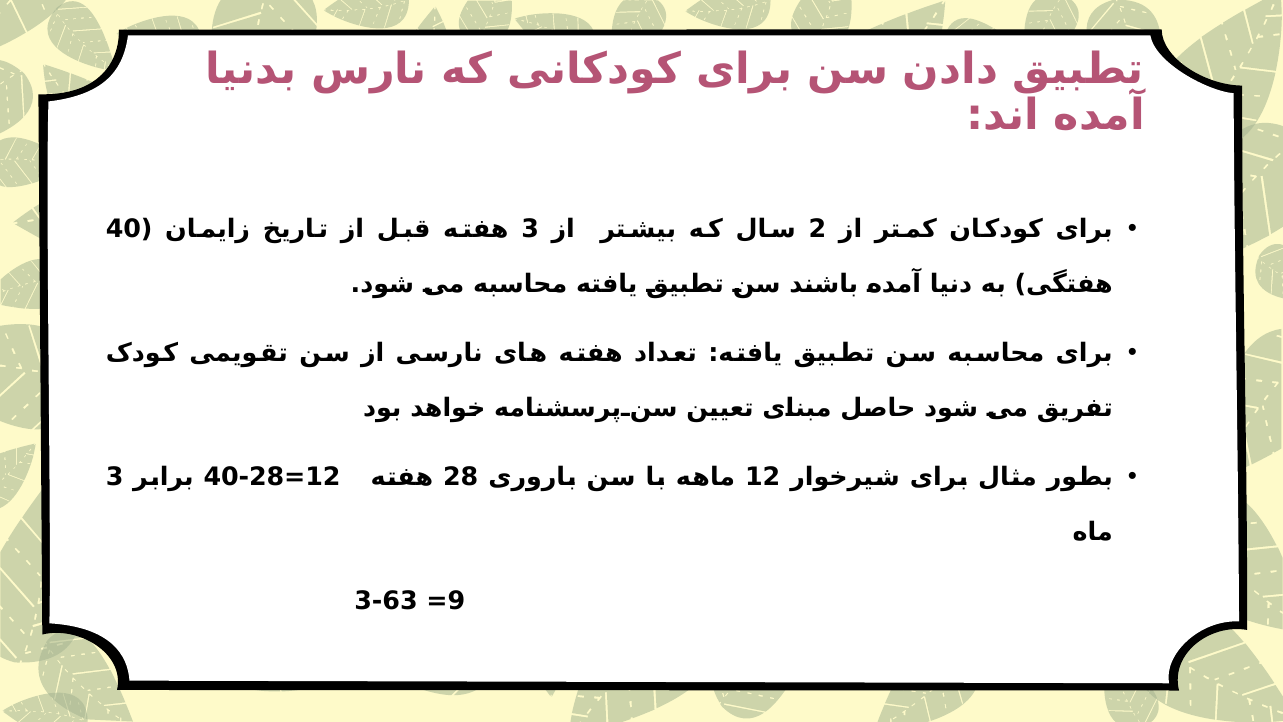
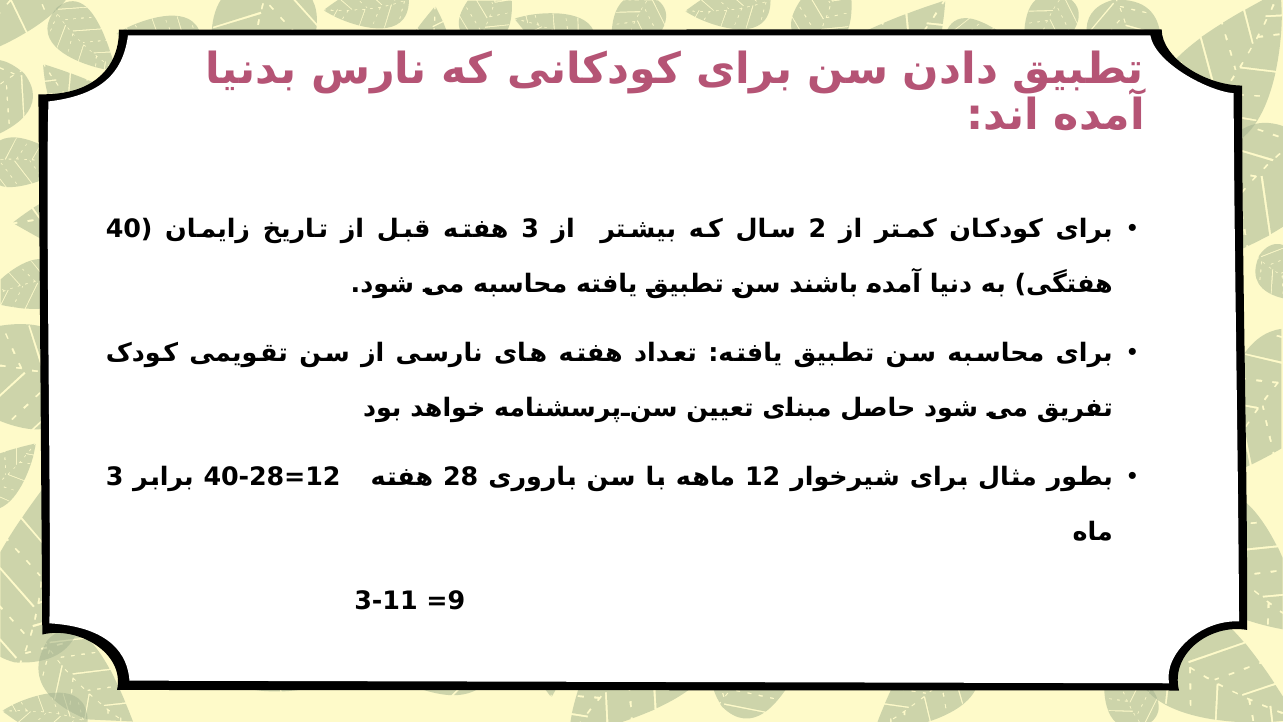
3-63: 3-63 -> 3-11 (386, 601)
